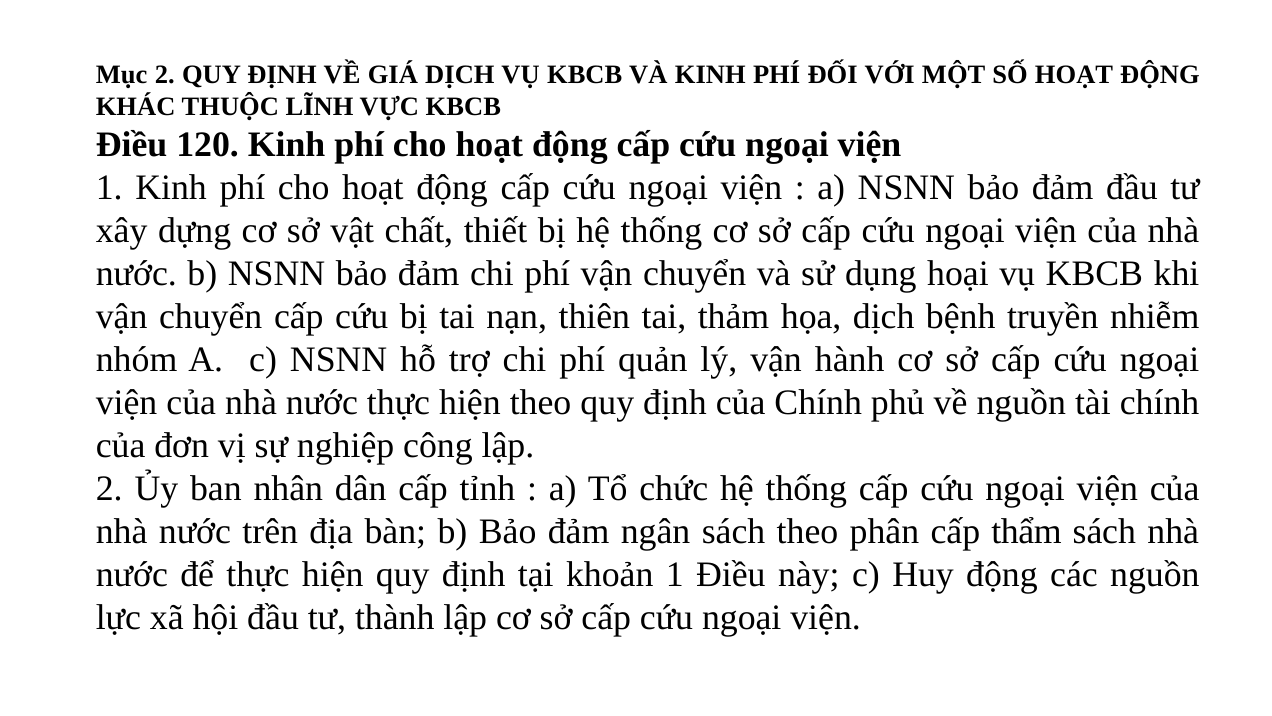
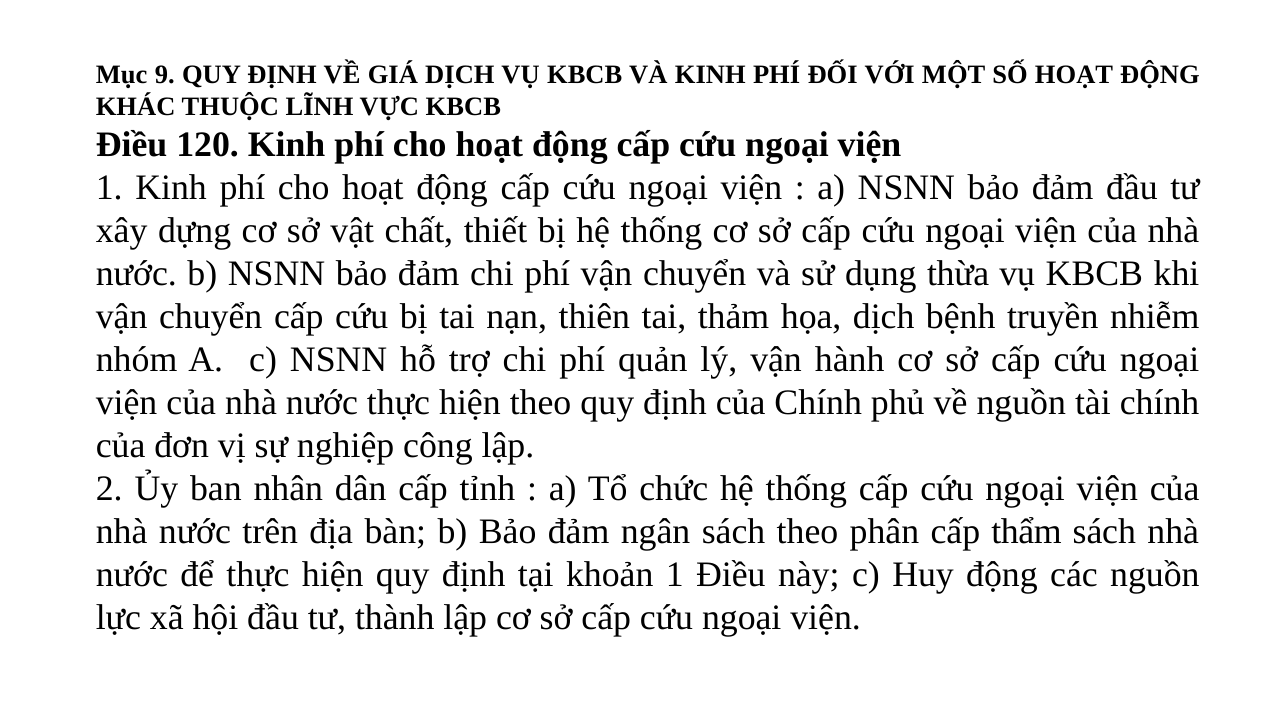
Mục 2: 2 -> 9 (165, 75)
hoại: hoại -> thừa (958, 274)
